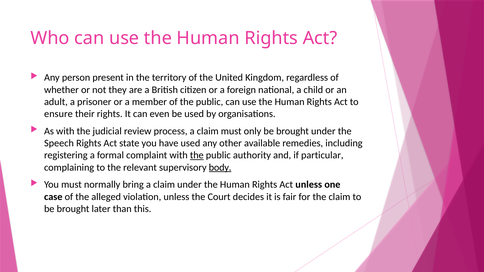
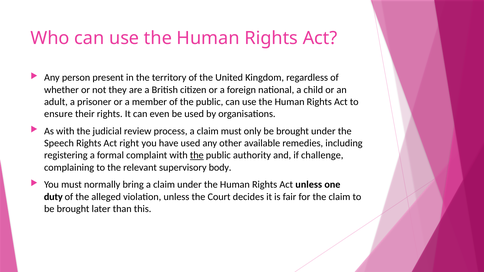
state: state -> right (129, 143)
particular: particular -> challenge (322, 155)
body underline: present -> none (220, 168)
case: case -> duty (53, 197)
